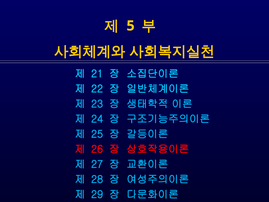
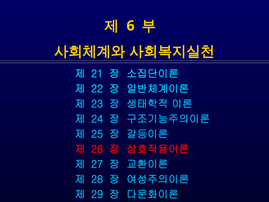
5: 5 -> 6 (131, 26)
